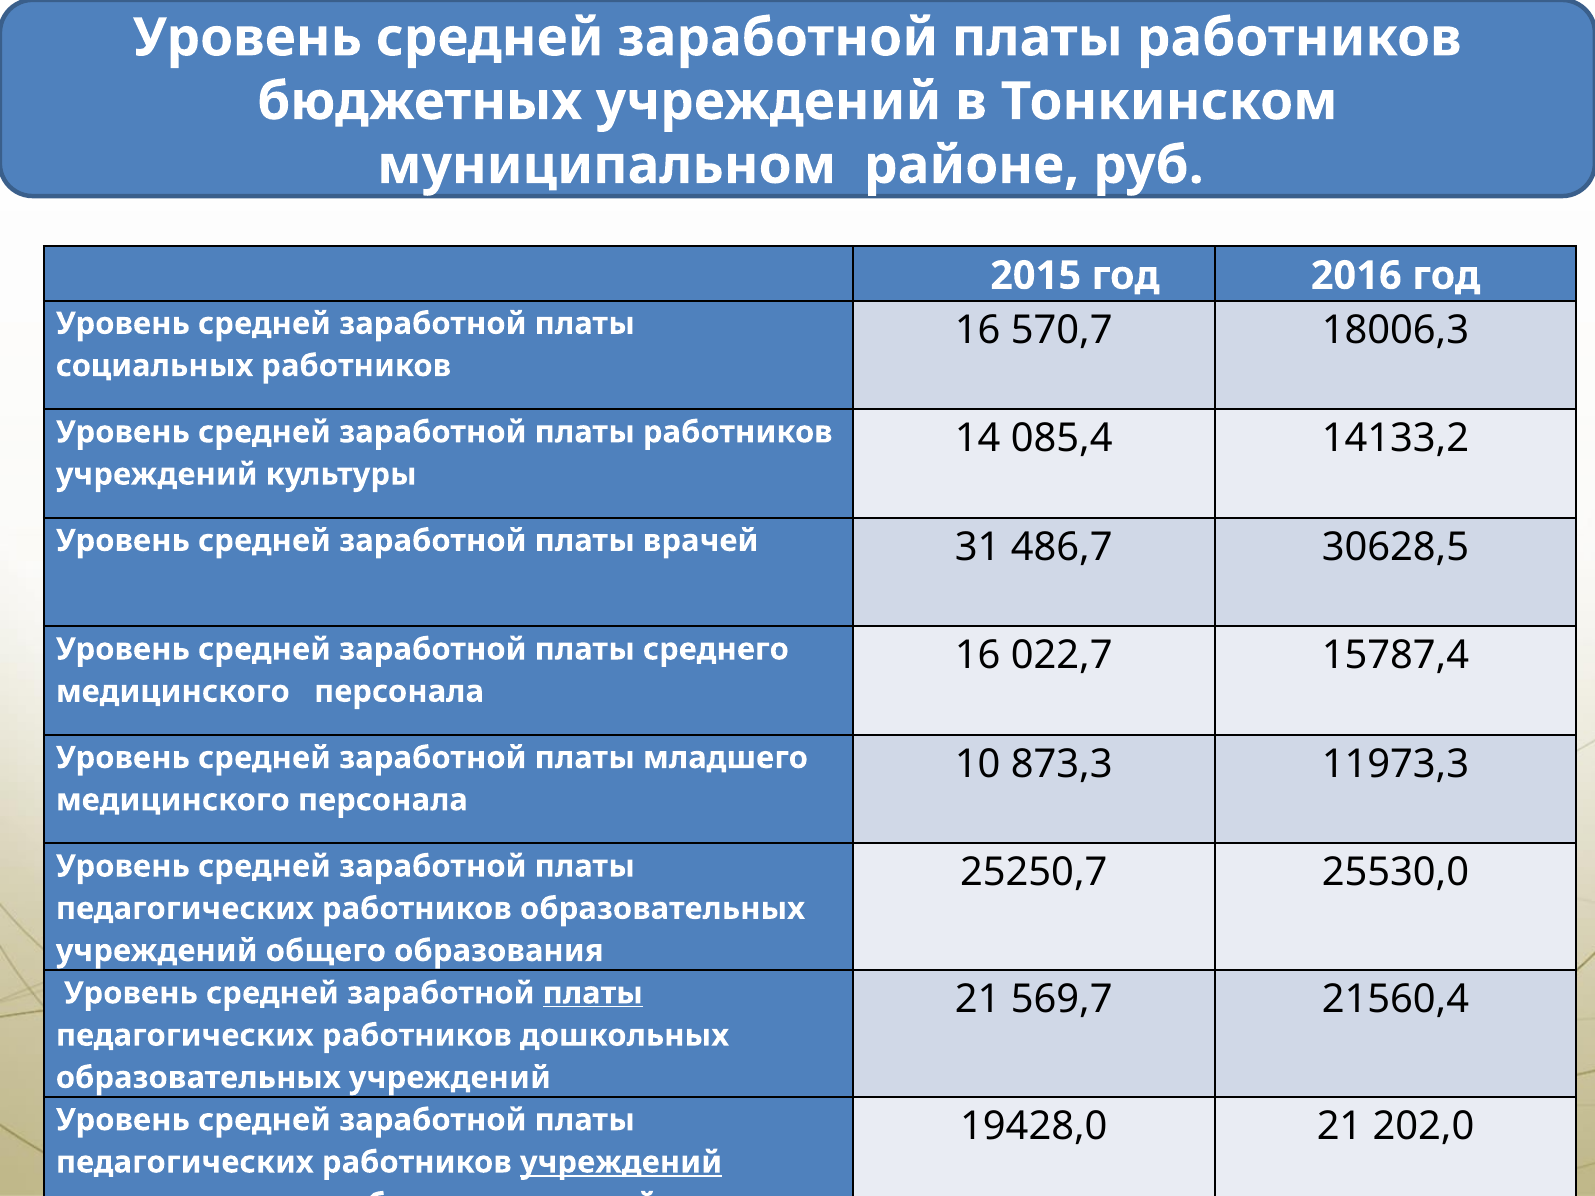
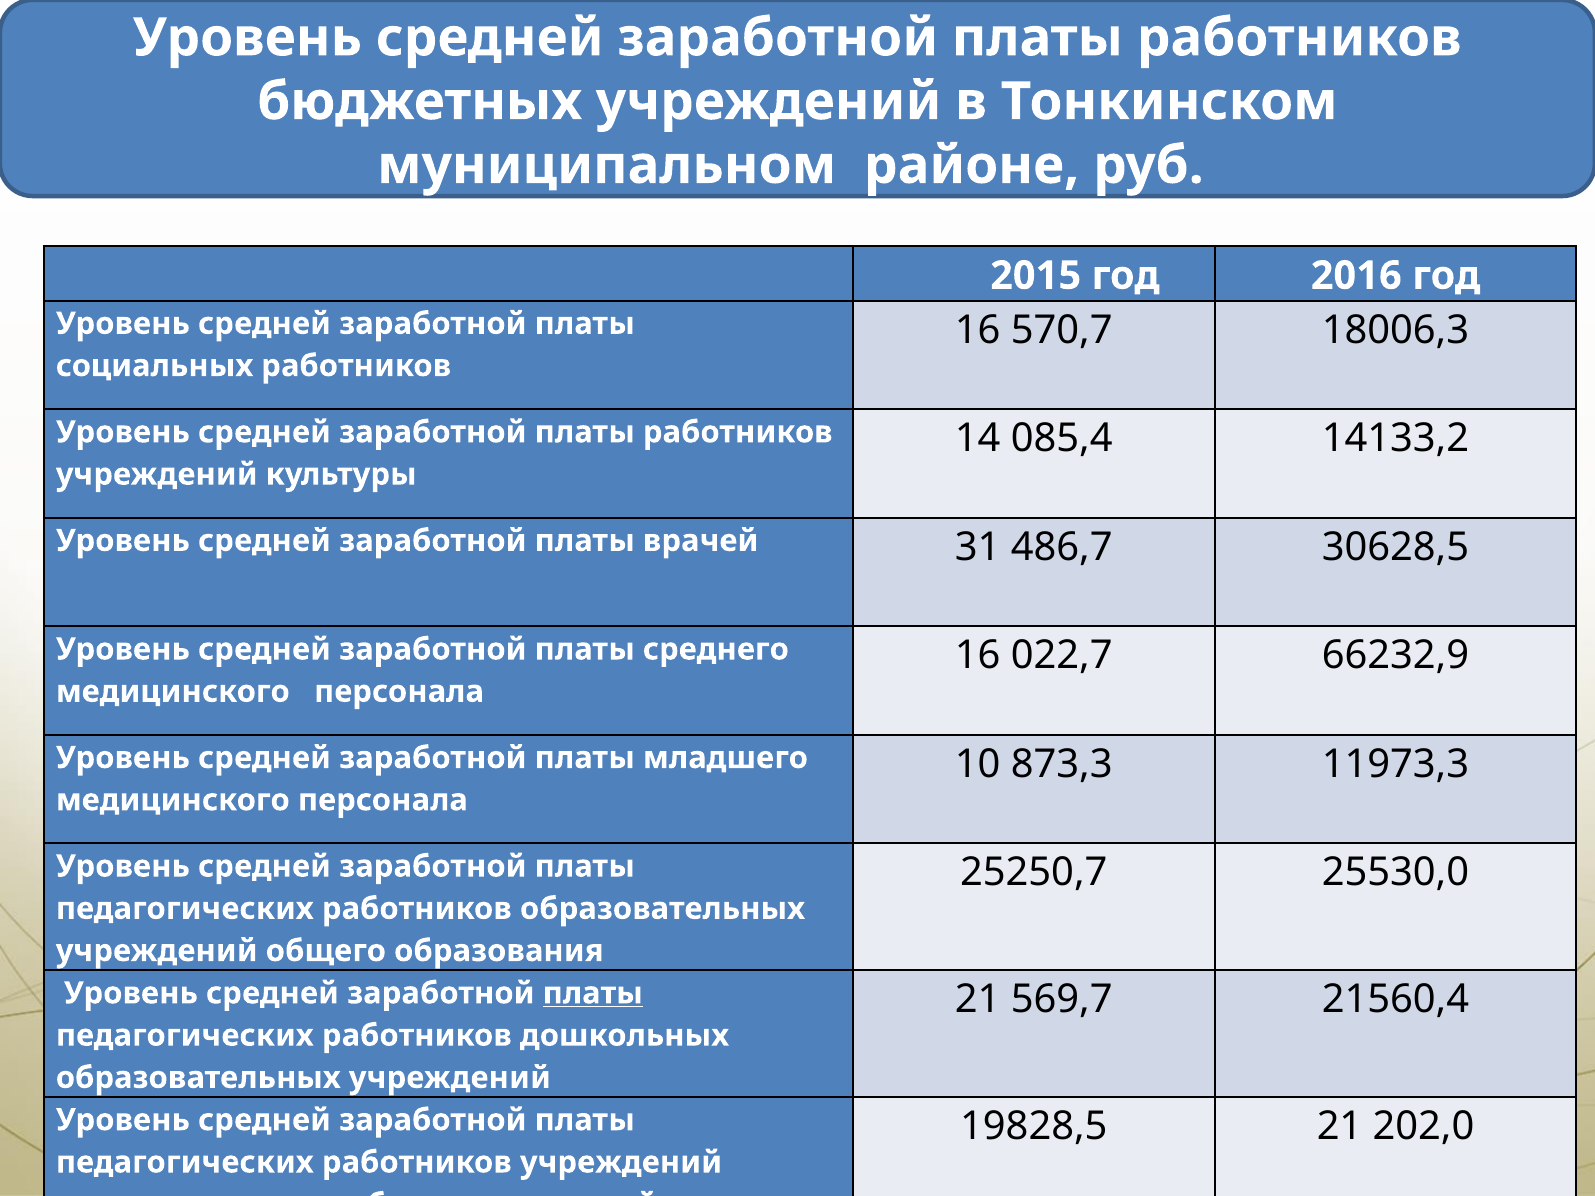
15787,4: 15787,4 -> 66232,9 (1396, 656)
19428,0: 19428,0 -> 19828,5 (1034, 1127)
учреждений underline: present -> none (621, 1163)
